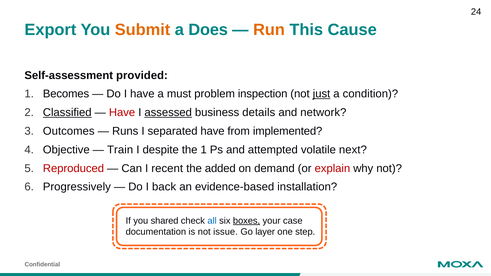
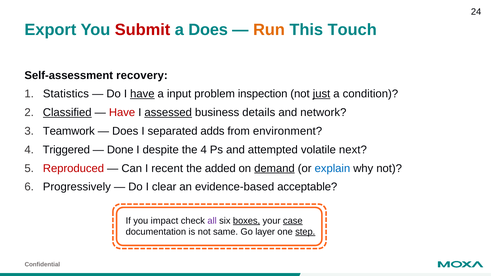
Submit colour: orange -> red (143, 30)
Cause: Cause -> Touch (352, 30)
provided: provided -> recovery (142, 75)
Becomes: Becomes -> Statistics (66, 94)
have underline: none -> present (142, 94)
must: must -> input (179, 94)
Outcomes: Outcomes -> Teamwork (69, 131)
Runs: Runs -> Does (125, 131)
separated have: have -> adds (213, 131)
implemented: implemented -> environment (288, 131)
Objective: Objective -> Triggered (66, 150)
Train: Train -> Done (120, 150)
the 1: 1 -> 4 (204, 150)
demand underline: none -> present (274, 168)
explain colour: red -> blue (332, 168)
back: back -> clear (164, 187)
installation: installation -> acceptable (307, 187)
shared: shared -> impact (164, 221)
all colour: blue -> purple (212, 221)
case underline: none -> present (293, 221)
issue: issue -> same (226, 232)
step underline: none -> present (305, 232)
